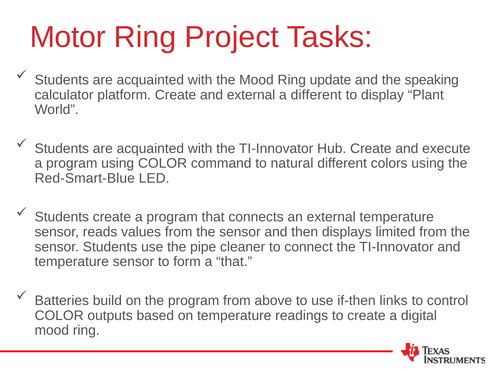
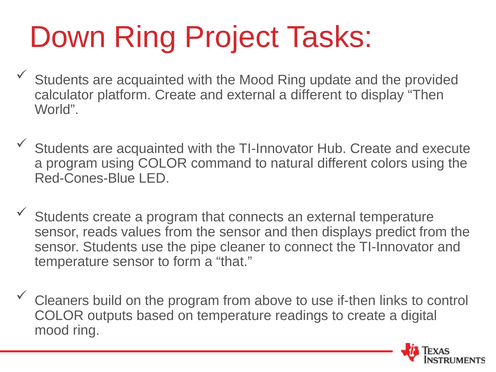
Motor: Motor -> Down (68, 37)
speaking: speaking -> provided (432, 80)
display Plant: Plant -> Then (426, 95)
Red-Smart-Blue: Red-Smart-Blue -> Red-Cones-Blue (85, 178)
limited: limited -> predict (396, 232)
Batteries: Batteries -> Cleaners (62, 301)
